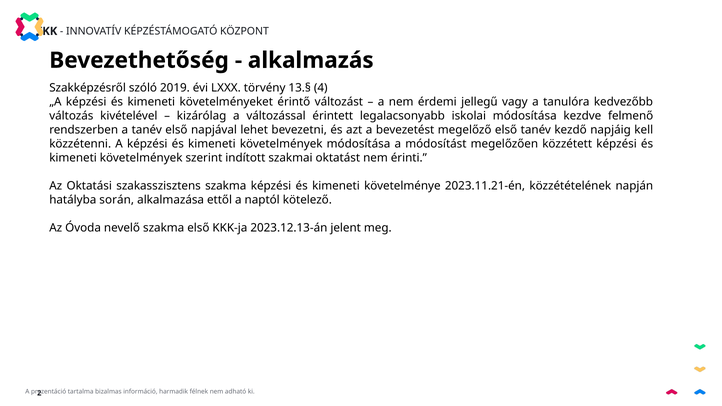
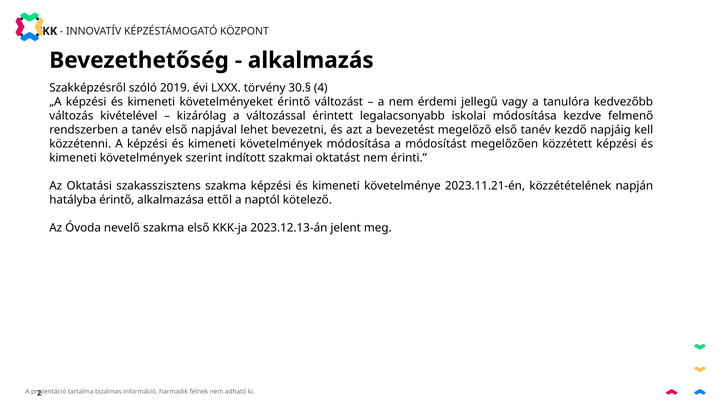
13.§: 13.§ -> 30.§ (300, 88)
hatályba során: során -> érintő (117, 200)
